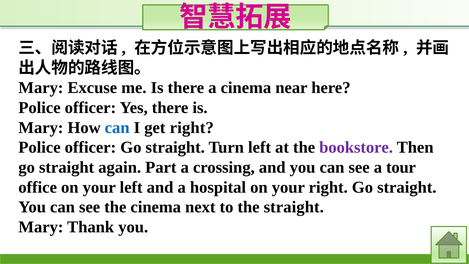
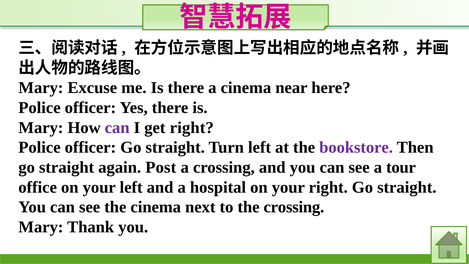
can colour: blue -> purple (117, 127)
Part: Part -> Post (161, 167)
the straight: straight -> crossing (294, 207)
